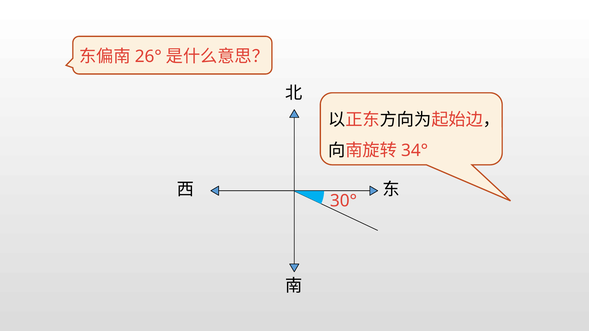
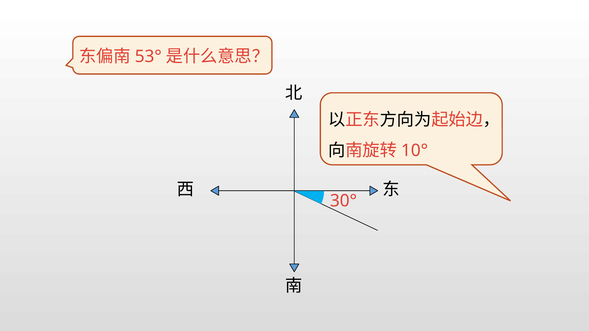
26°: 26° -> 53° (148, 56)
34°: 34° -> 10° (415, 151)
